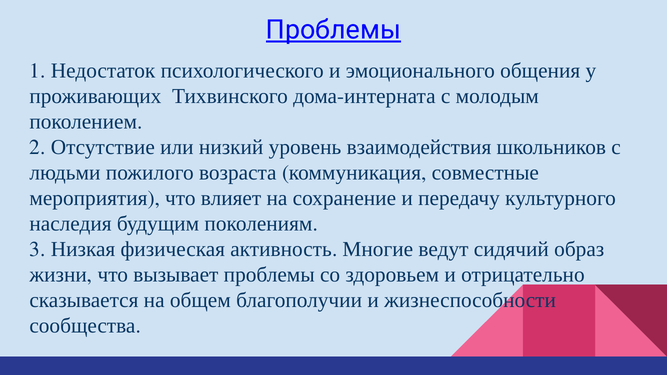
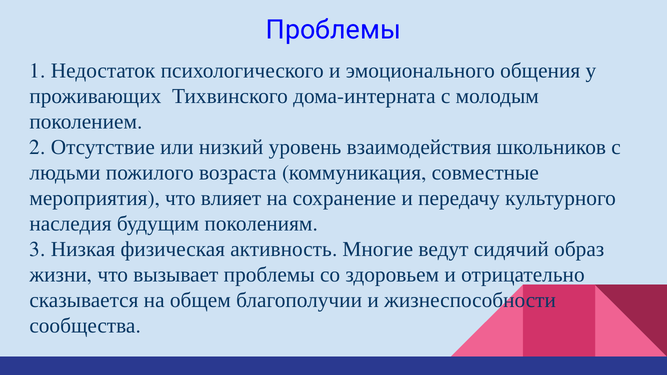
Проблемы underline: present -> none (333, 30)
